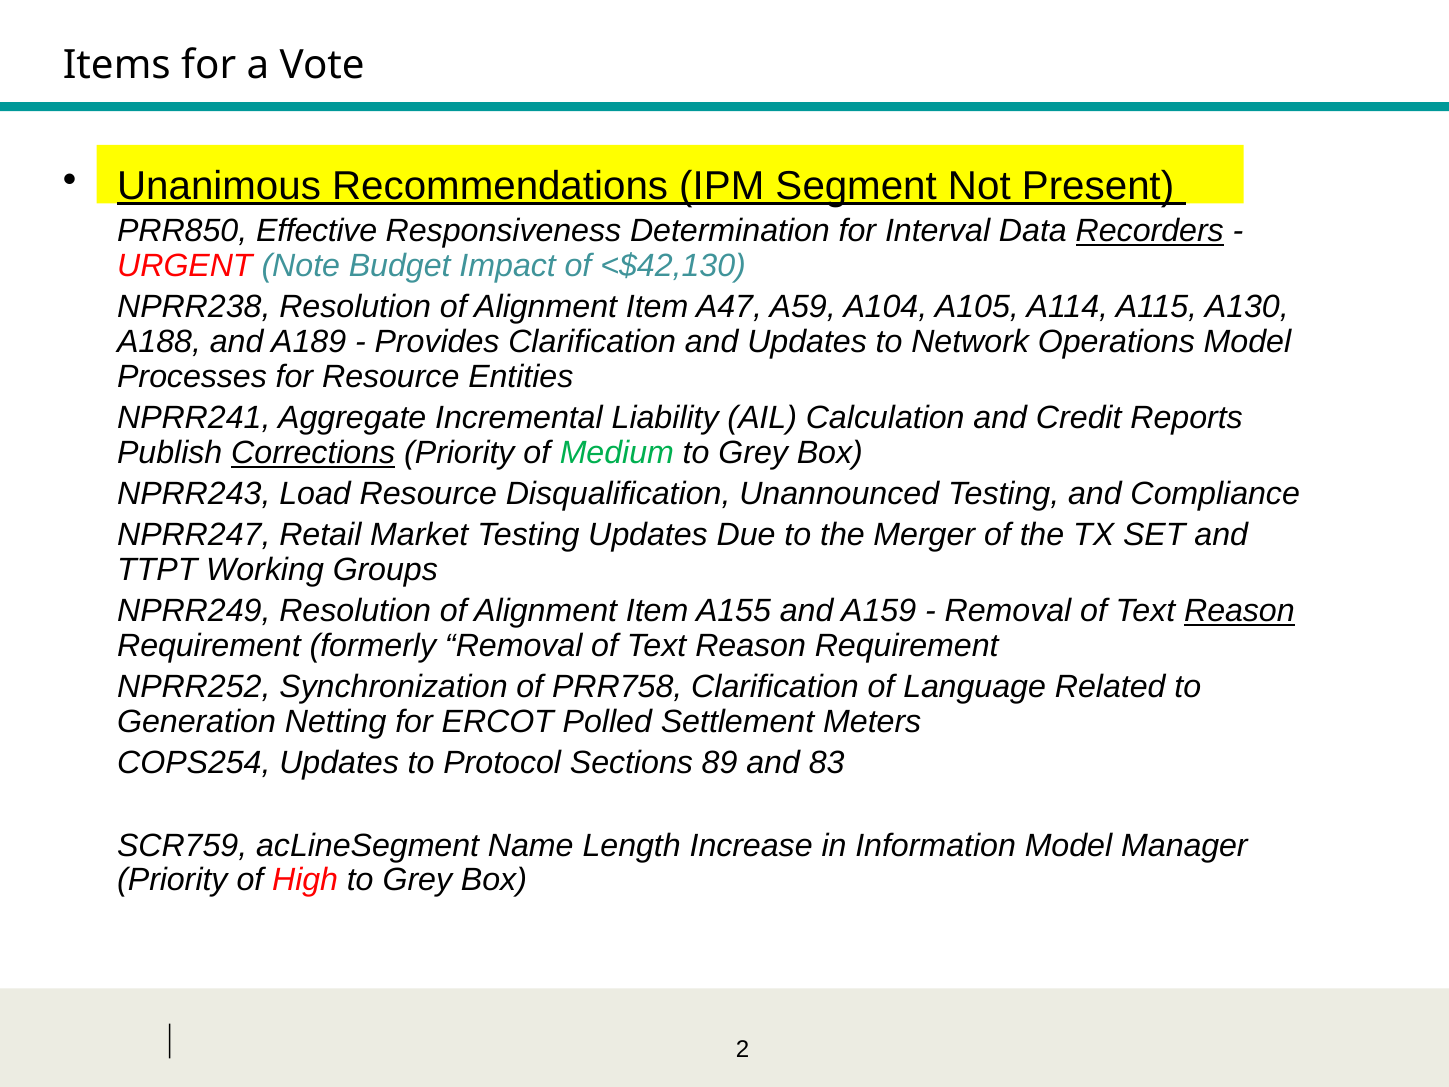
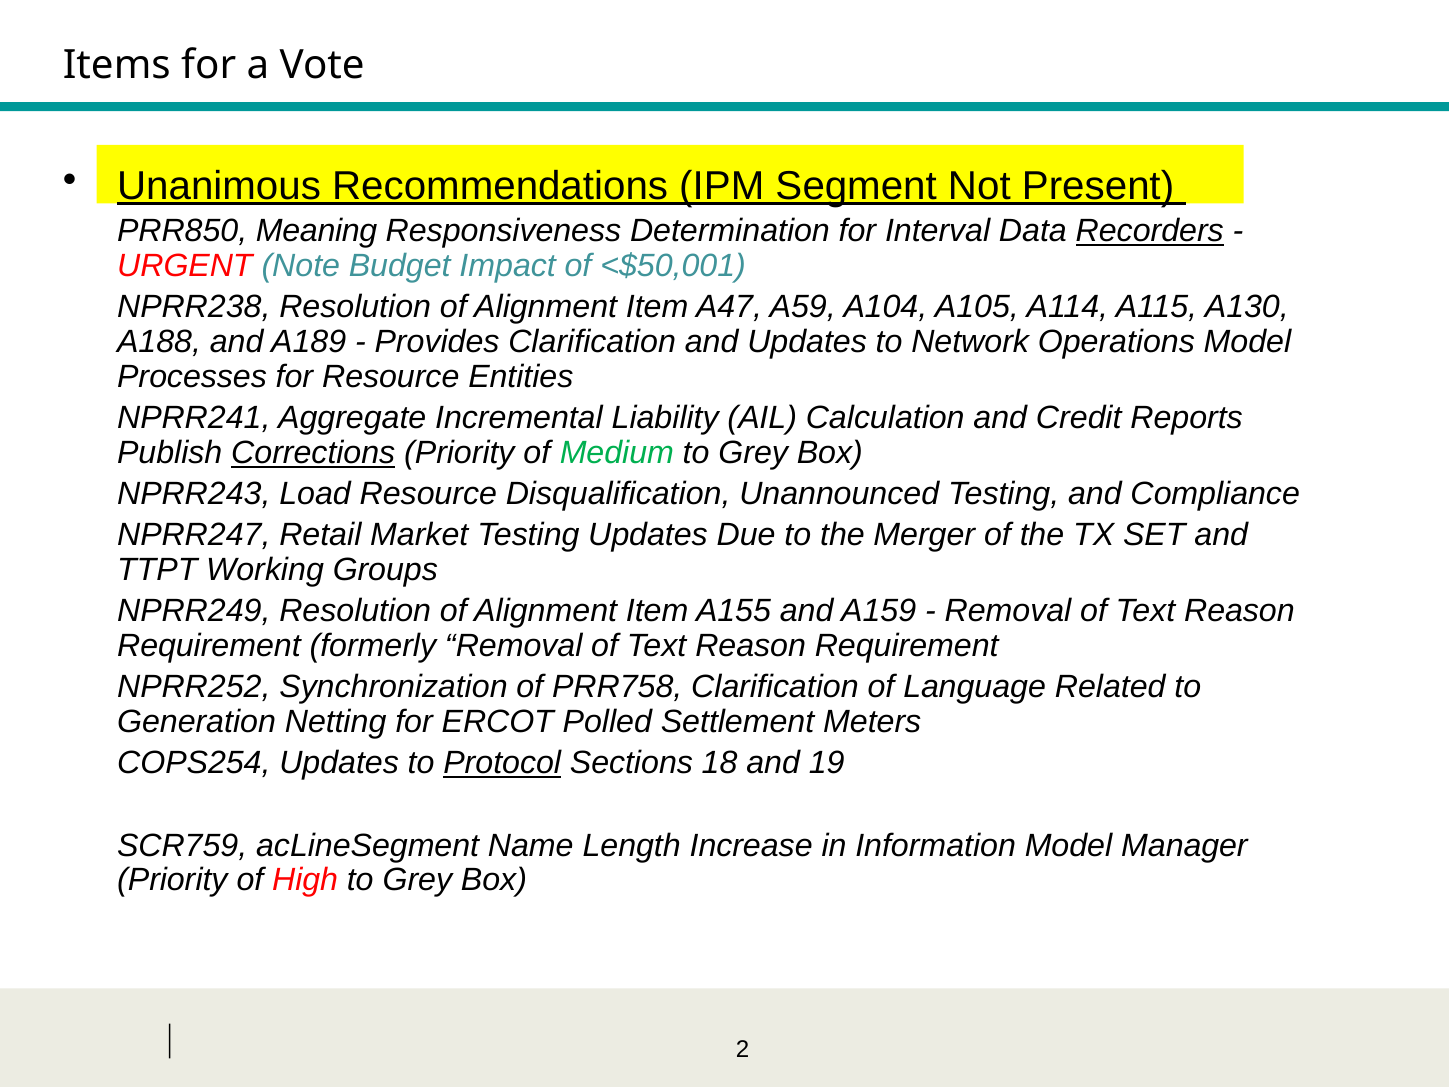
Effective: Effective -> Meaning (317, 231)
<$42,130: <$42,130 -> <$50,001 (673, 266)
Reason underline: present -> none (1239, 611)
Protocol underline: none -> present (502, 763)
89: 89 -> 18 (720, 763)
83: 83 -> 19 (827, 763)
